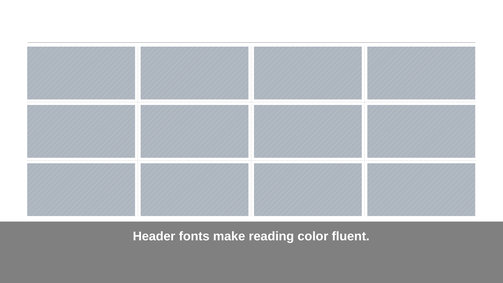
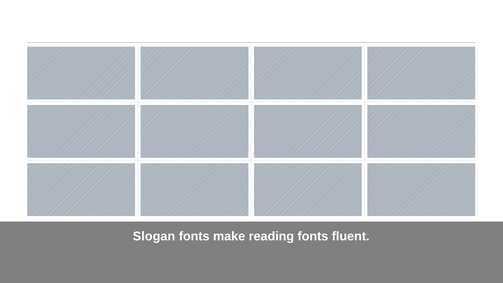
Header: Header -> Slogan (154, 236)
reading color: color -> fonts (313, 236)
